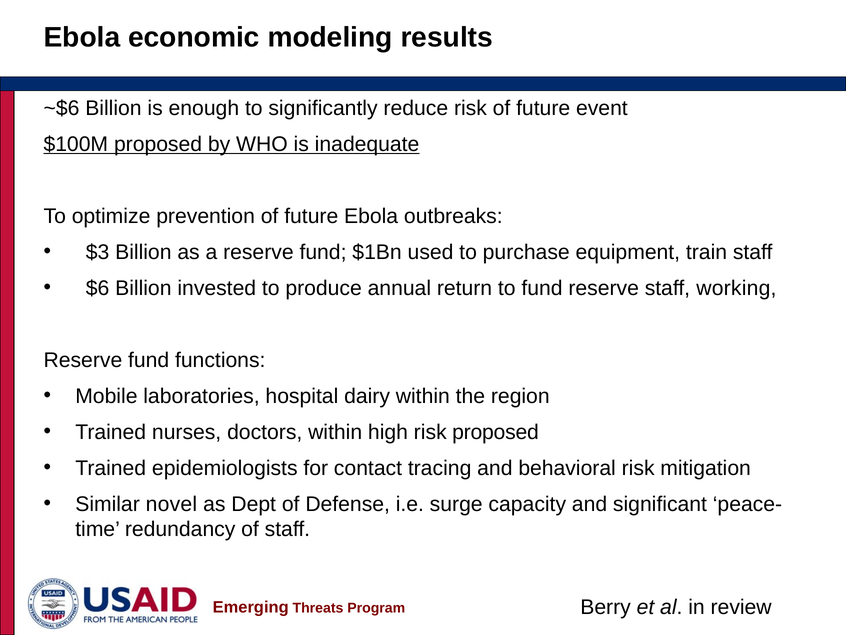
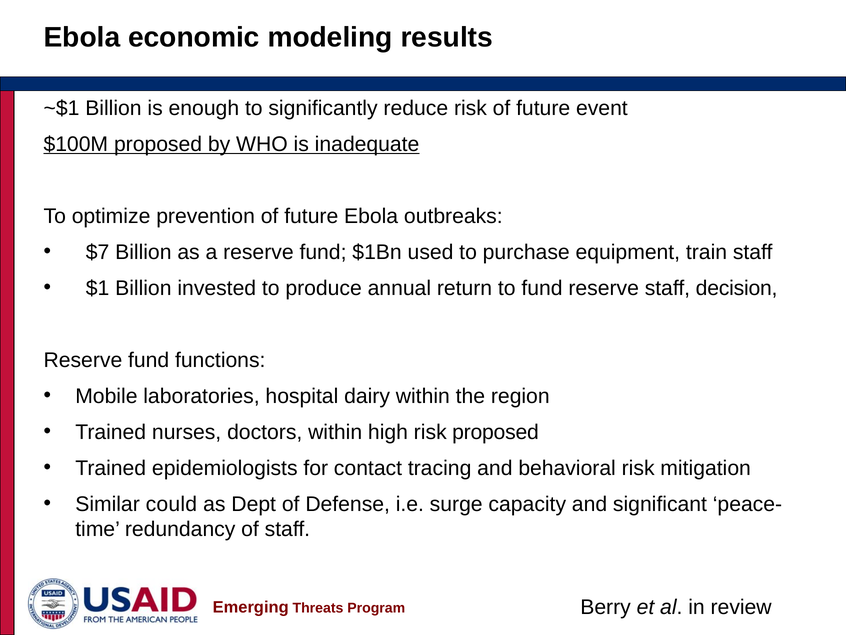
~$6: ~$6 -> ~$1 (61, 108)
$3: $3 -> $7 (98, 252)
$6: $6 -> $1 (98, 288)
working: working -> decision (737, 288)
novel: novel -> could (171, 504)
